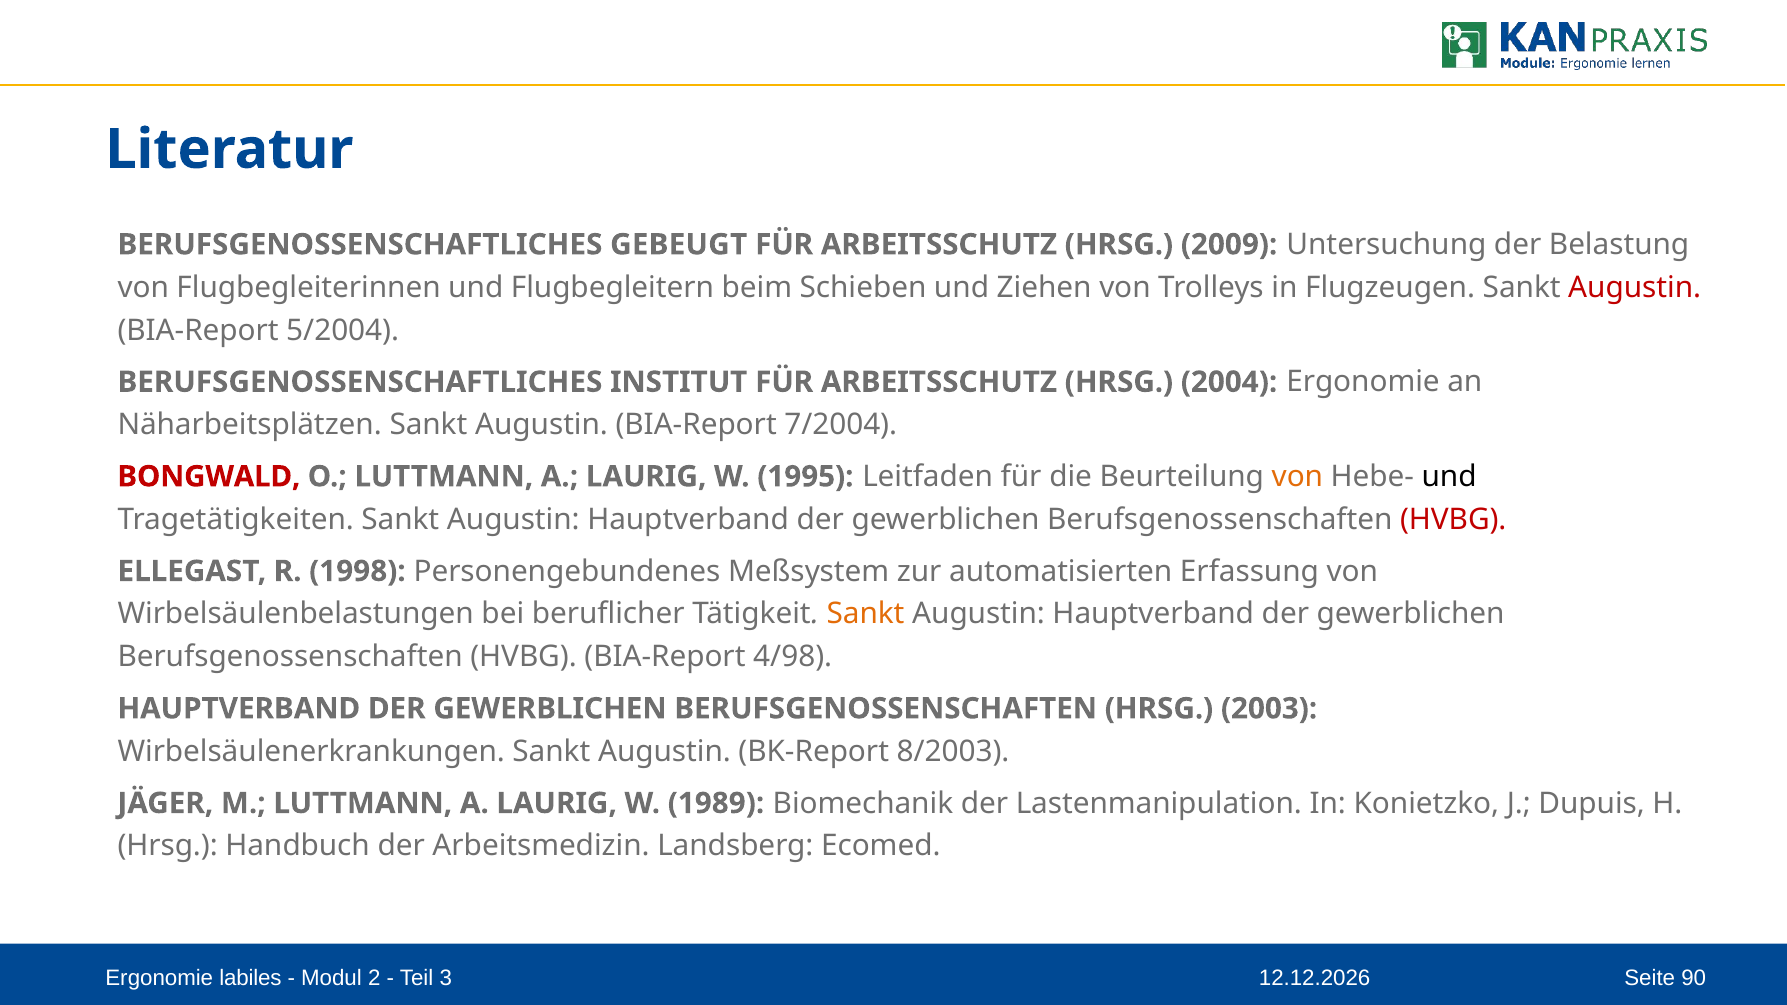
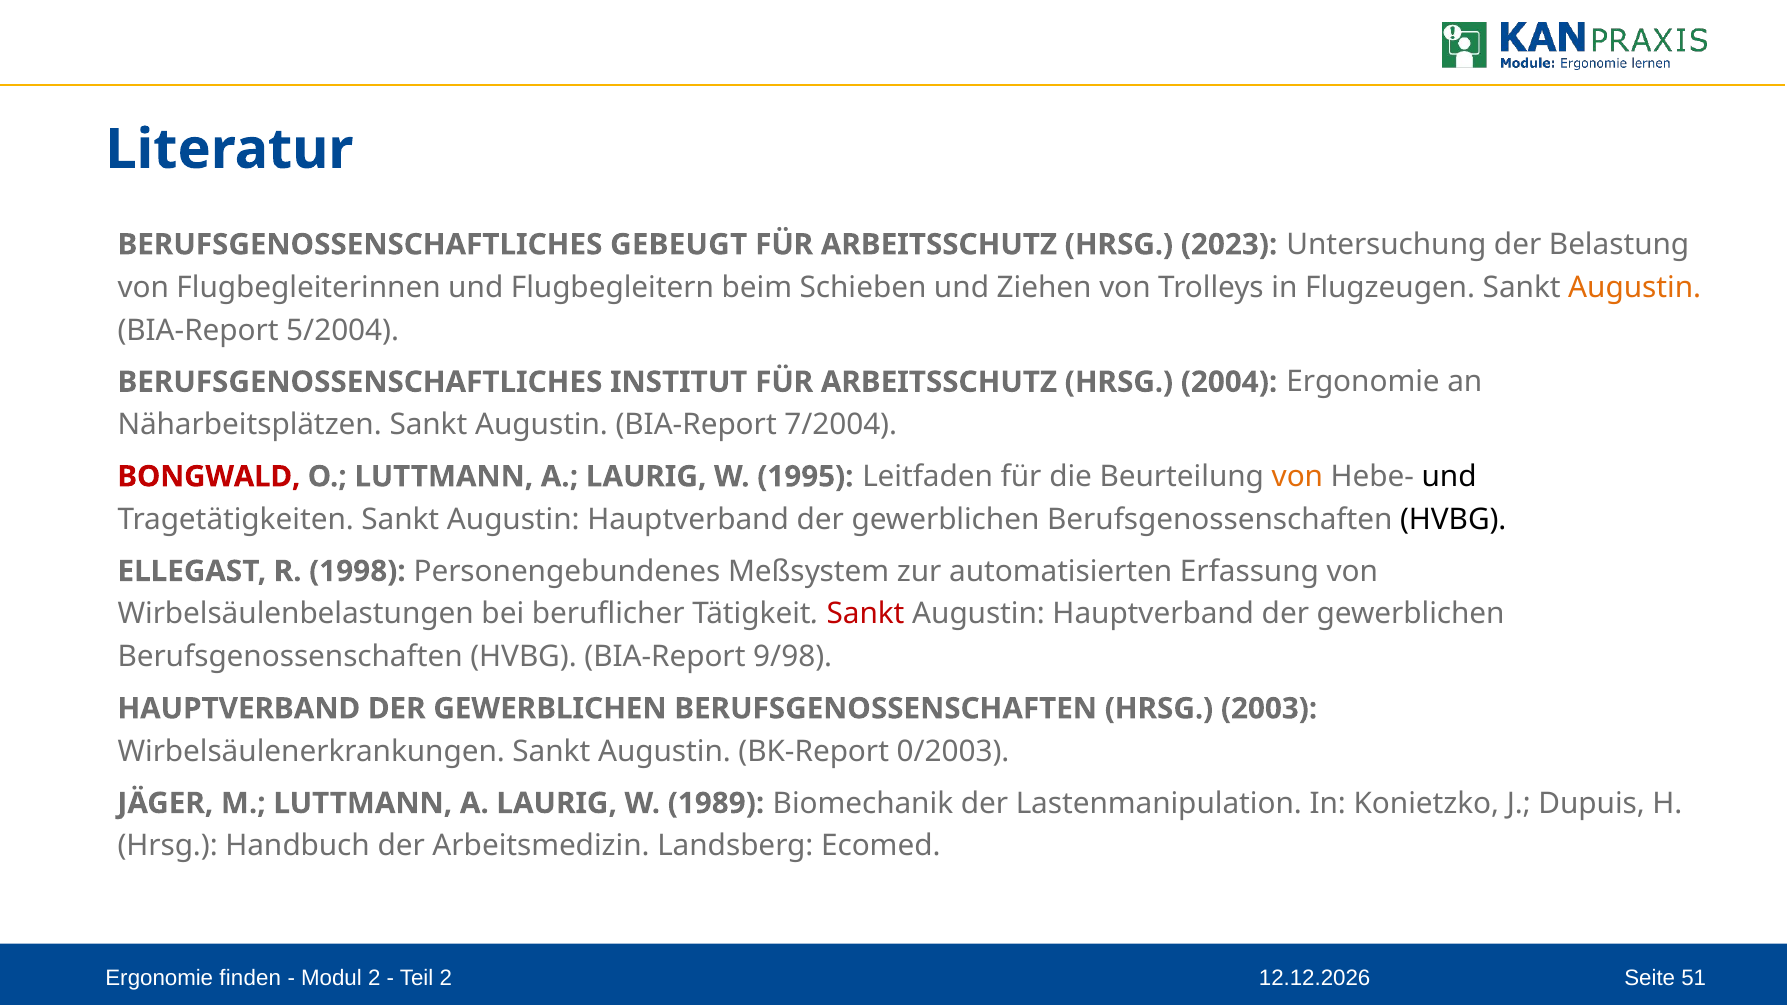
2009: 2009 -> 2023 (1229, 245)
Augustin colour: red -> orange (1635, 287)
HVBG colour: red -> black (1453, 520)
Sankt colour: orange -> red (866, 614)
4/98: 4/98 -> 9/98 (793, 657)
8/2003: 8/2003 -> 0/2003 (953, 752)
labiles: labiles -> finden (250, 978)
Teil 3: 3 -> 2 (446, 978)
90: 90 -> 51 (1694, 978)
